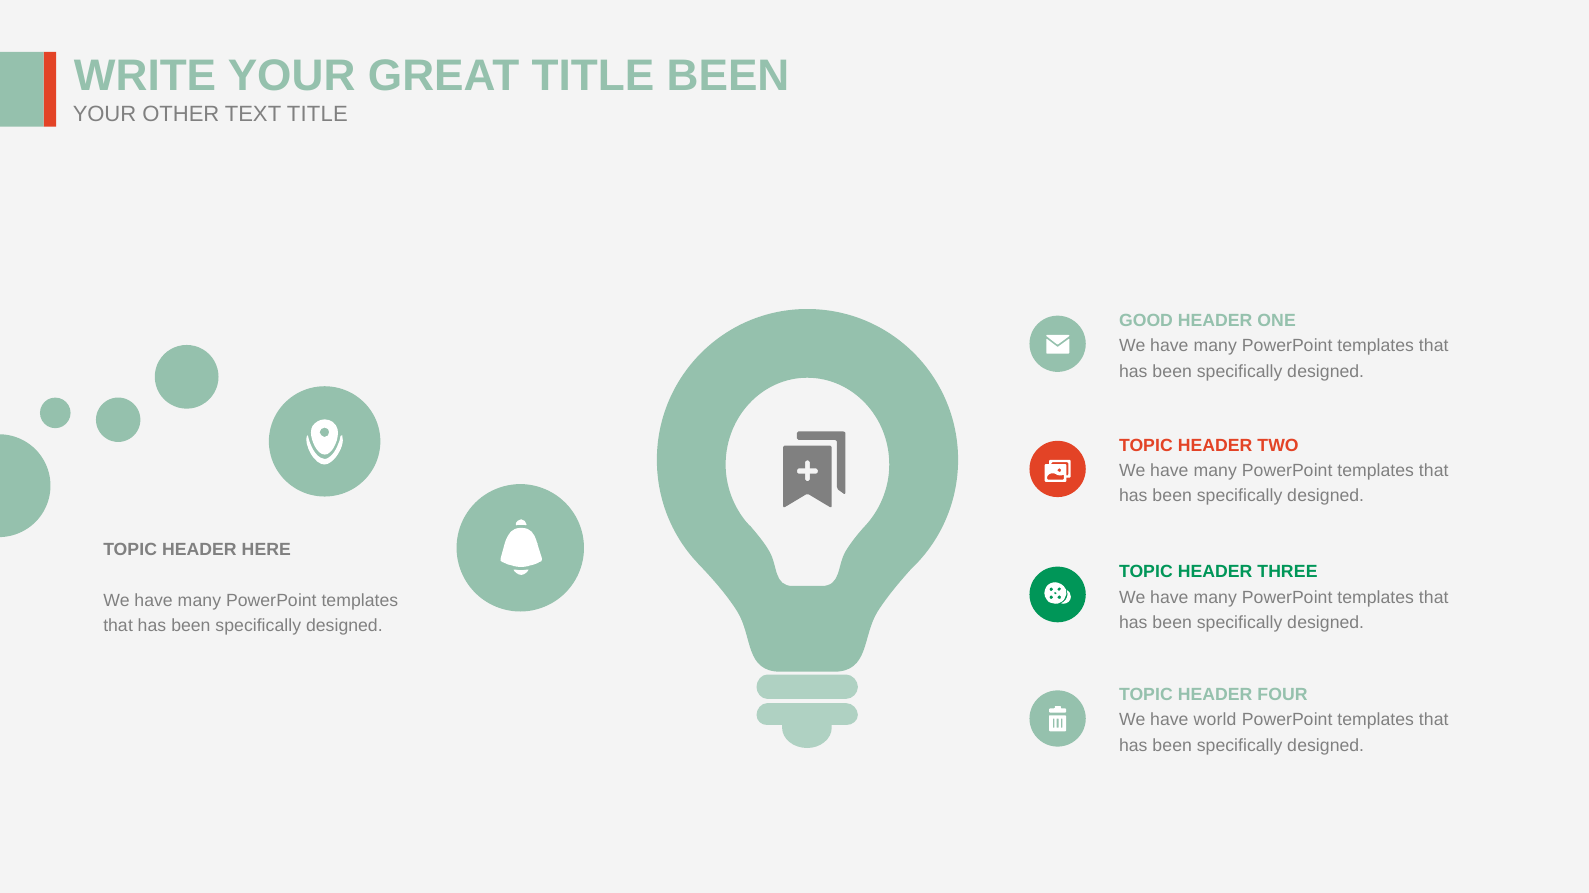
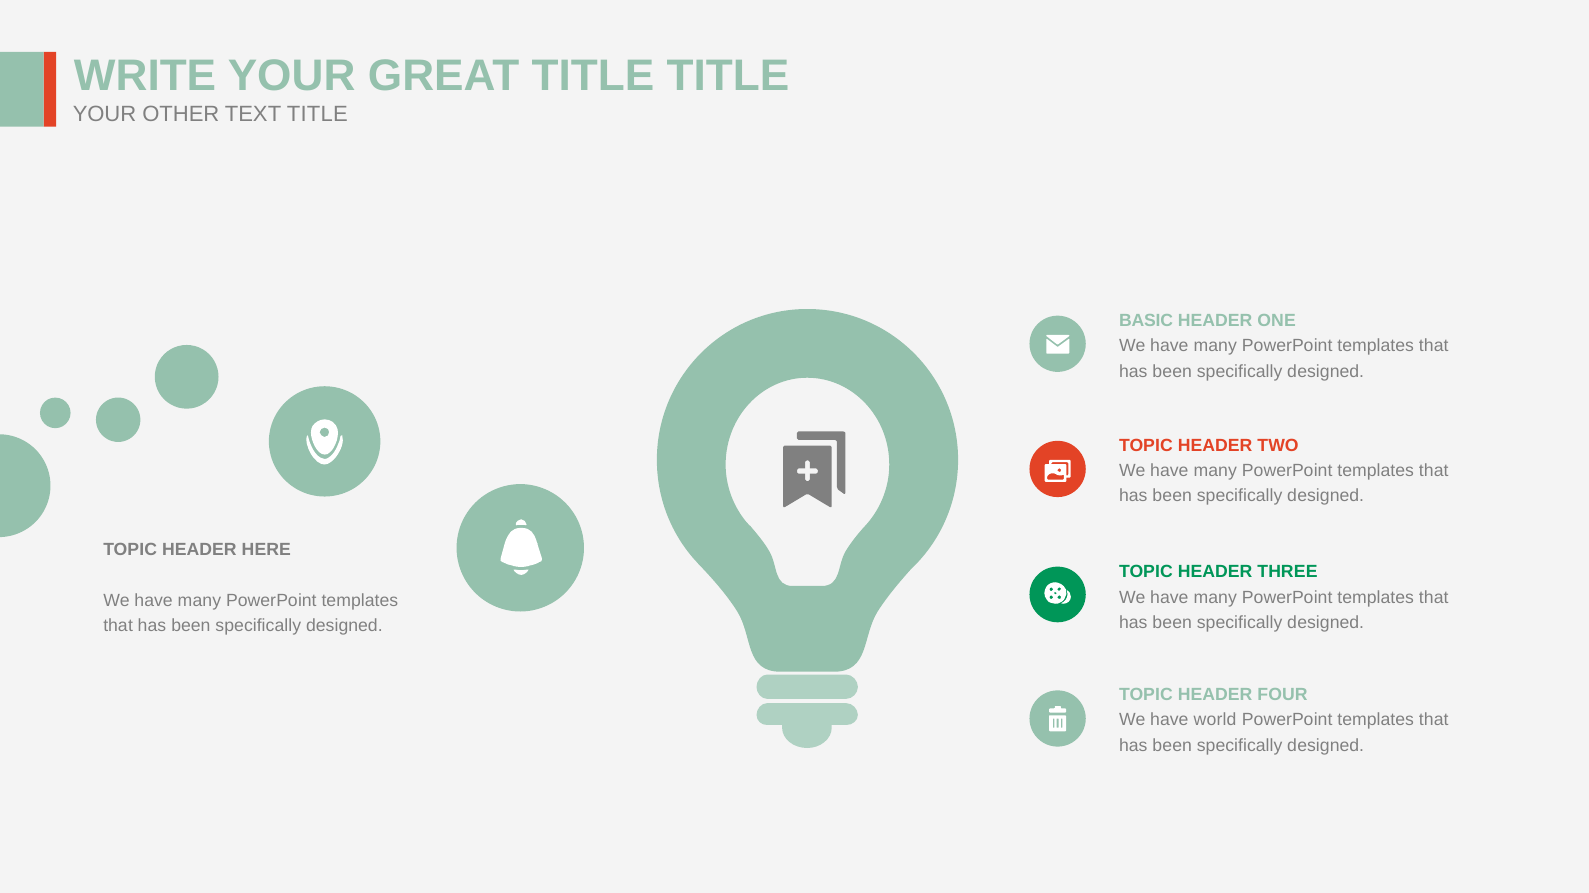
TITLE BEEN: BEEN -> TITLE (728, 76)
GOOD: GOOD -> BASIC (1146, 321)
